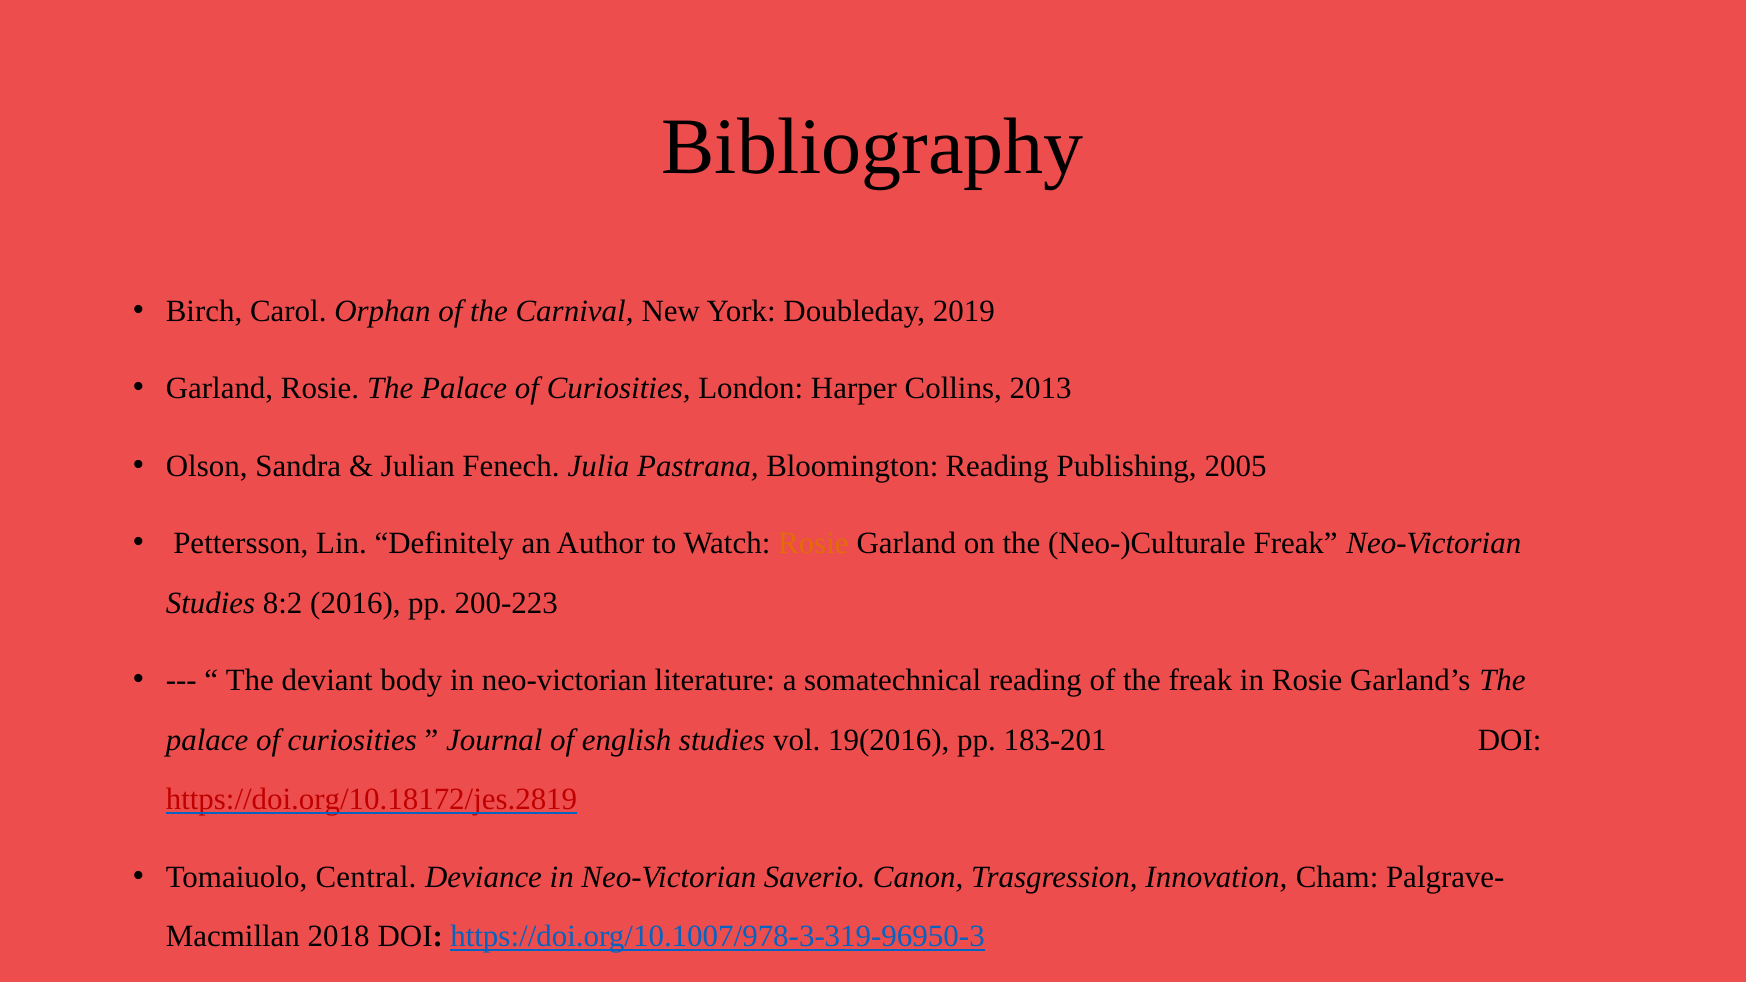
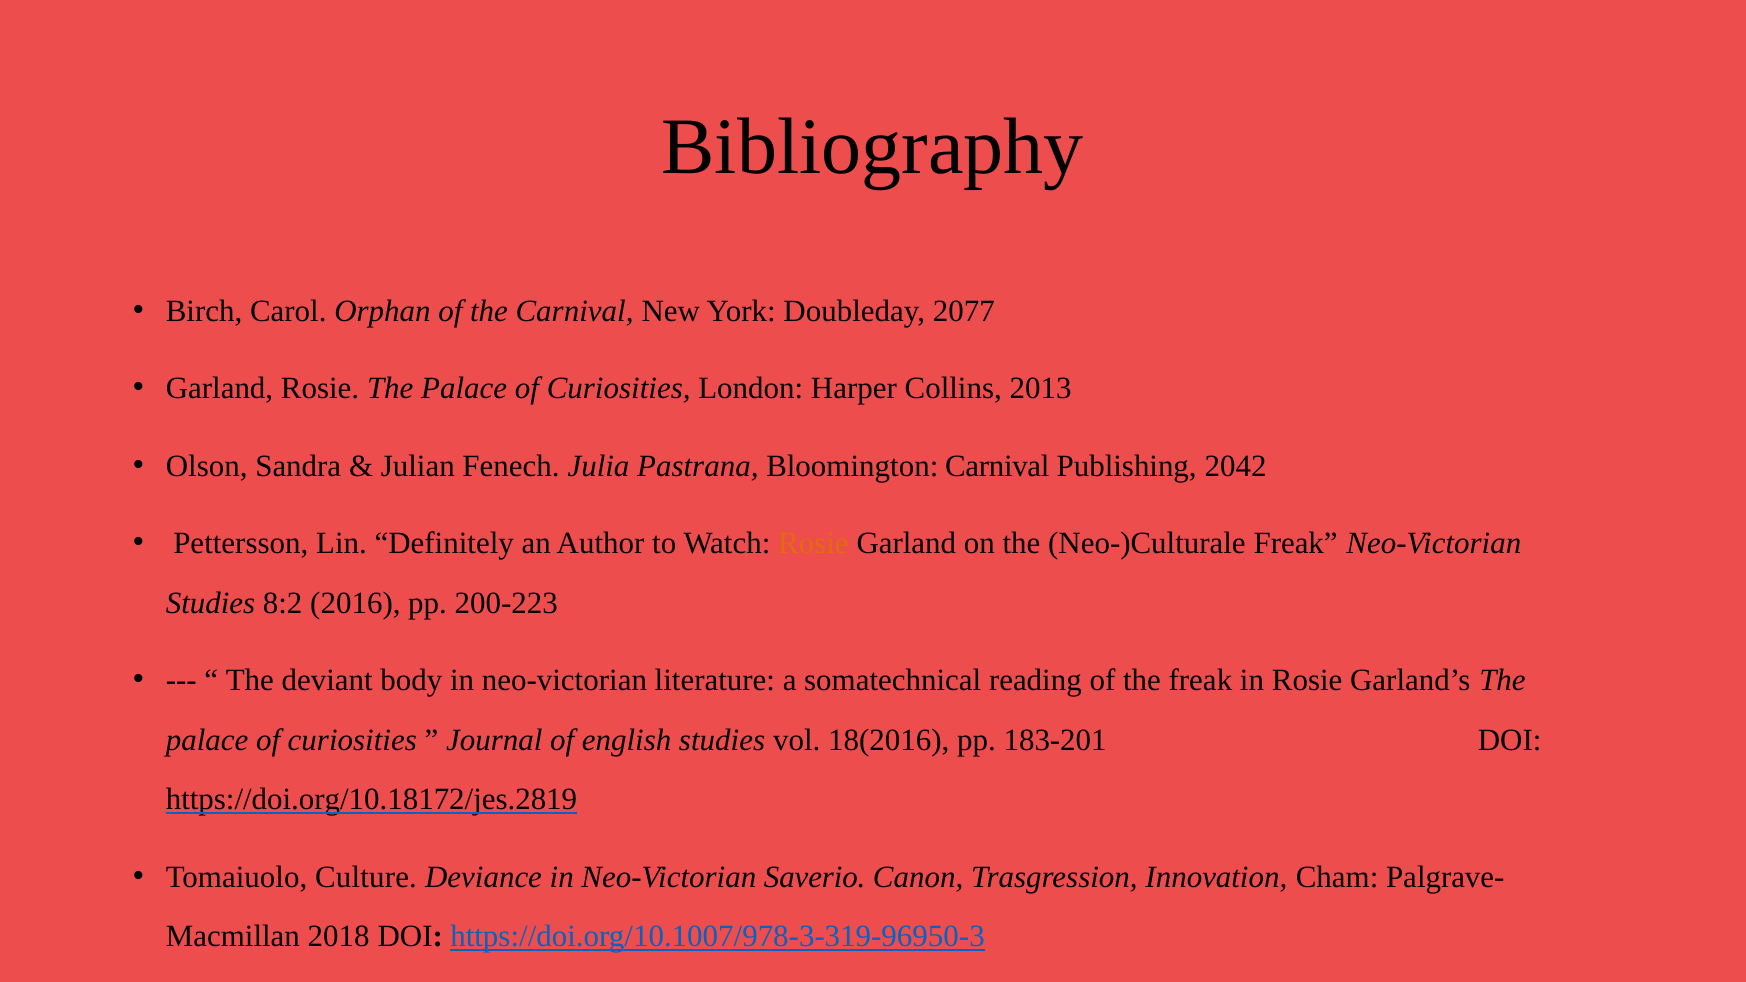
2019: 2019 -> 2077 (964, 311)
Bloomington Reading: Reading -> Carnival (997, 466)
2005: 2005 -> 2042 (1236, 466)
19(2016: 19(2016 -> 18(2016 (889, 740)
https://doi.org/10.18172/jes.2819 colour: red -> black (372, 800)
Central: Central -> Culture (366, 877)
